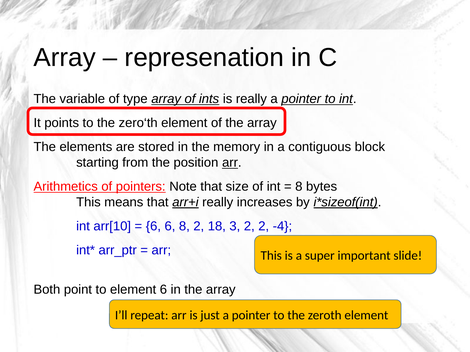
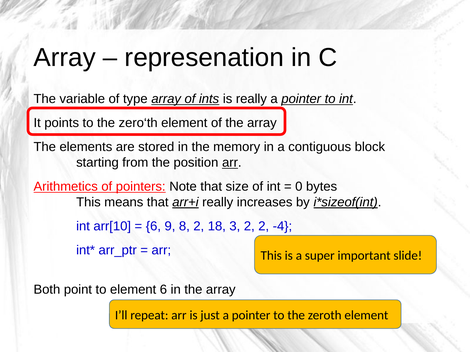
8: 8 -> 0 (299, 187)
6 6: 6 -> 9 (170, 226)
